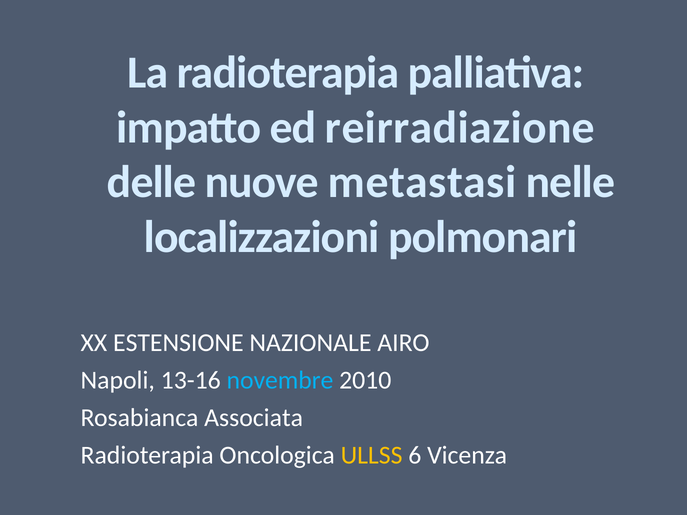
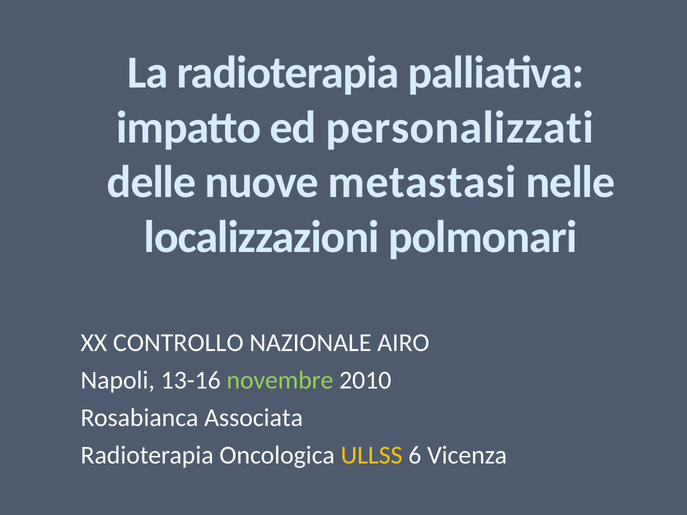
reirradiazione: reirradiazione -> personalizzati (460, 127)
ESTENSIONE: ESTENSIONE -> CONTROLLO (178, 343)
novembre colour: light blue -> light green (280, 380)
